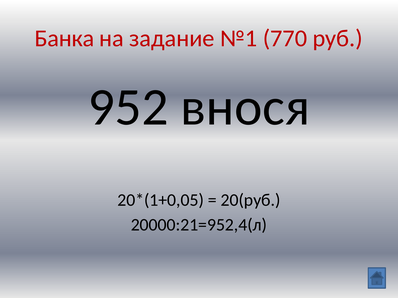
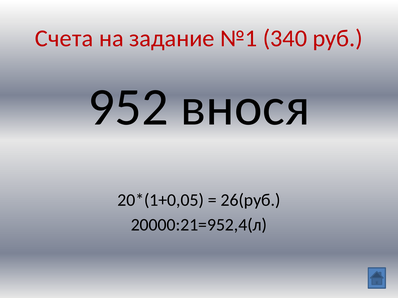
Банка: Банка -> Счета (64, 39)
770: 770 -> 340 (285, 39)
20(руб: 20(руб -> 26(руб (251, 200)
